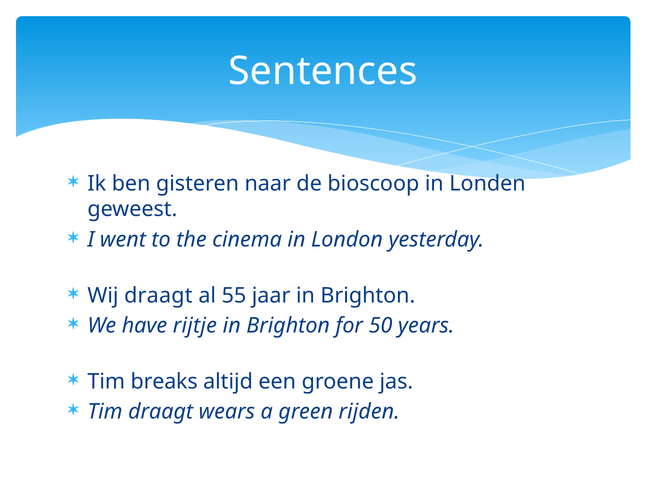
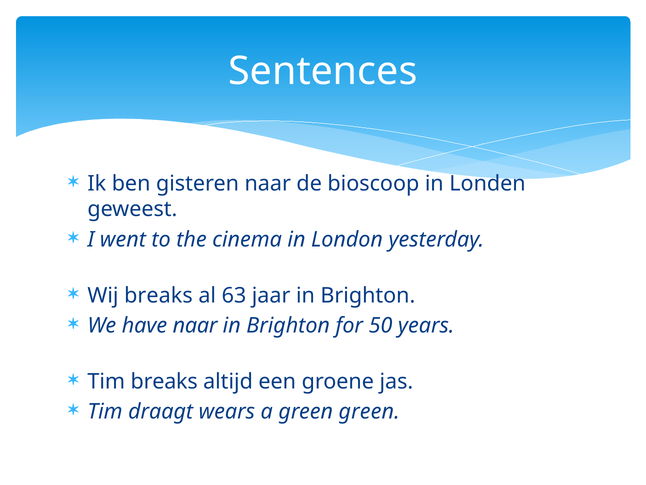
Wij draagt: draagt -> breaks (158, 295)
55: 55 -> 63 (234, 295)
have rijtje: rijtje -> naar (195, 325)
green rijden: rijden -> green (369, 411)
